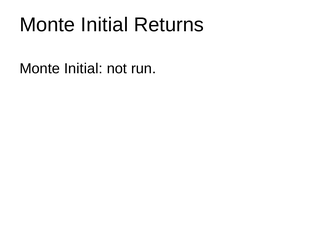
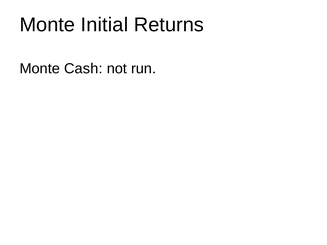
Initial: Initial -> Cash (83, 69)
